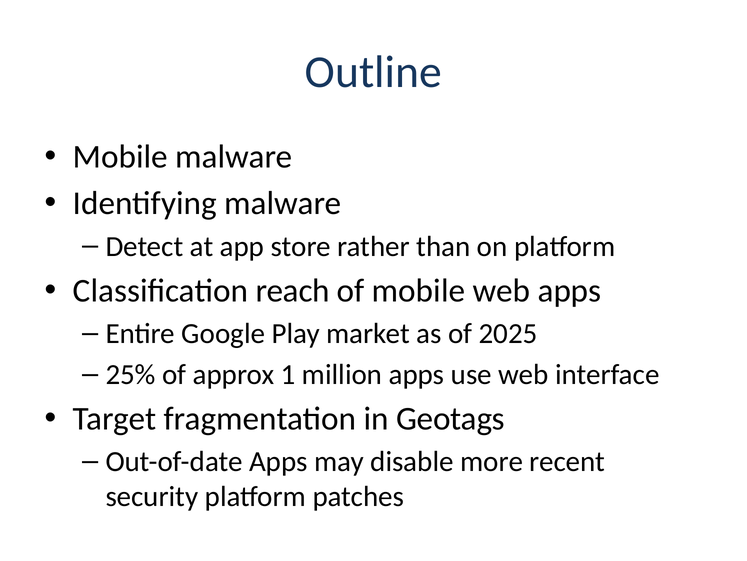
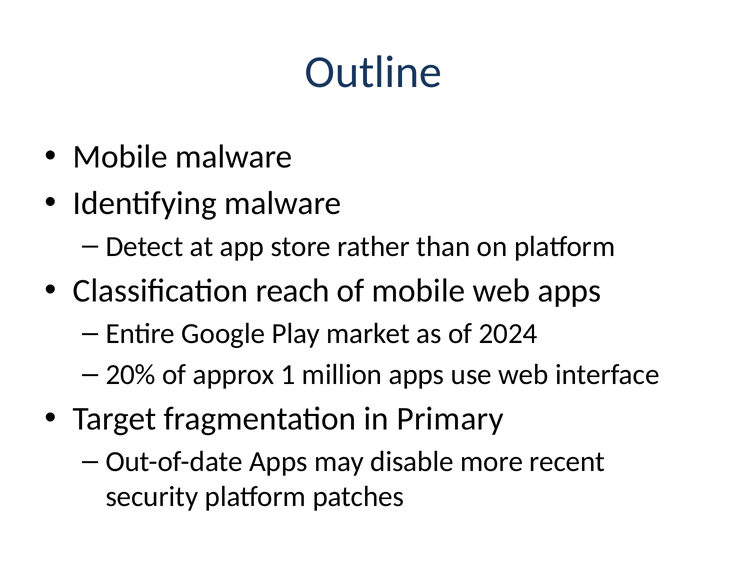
2025: 2025 -> 2024 (508, 333)
25%: 25% -> 20% (131, 374)
Geotags: Geotags -> Primary (450, 418)
